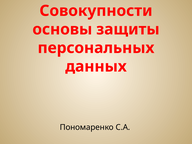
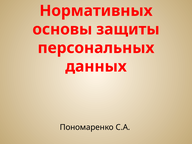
Совокупности: Совокупности -> Нормативных (96, 11)
